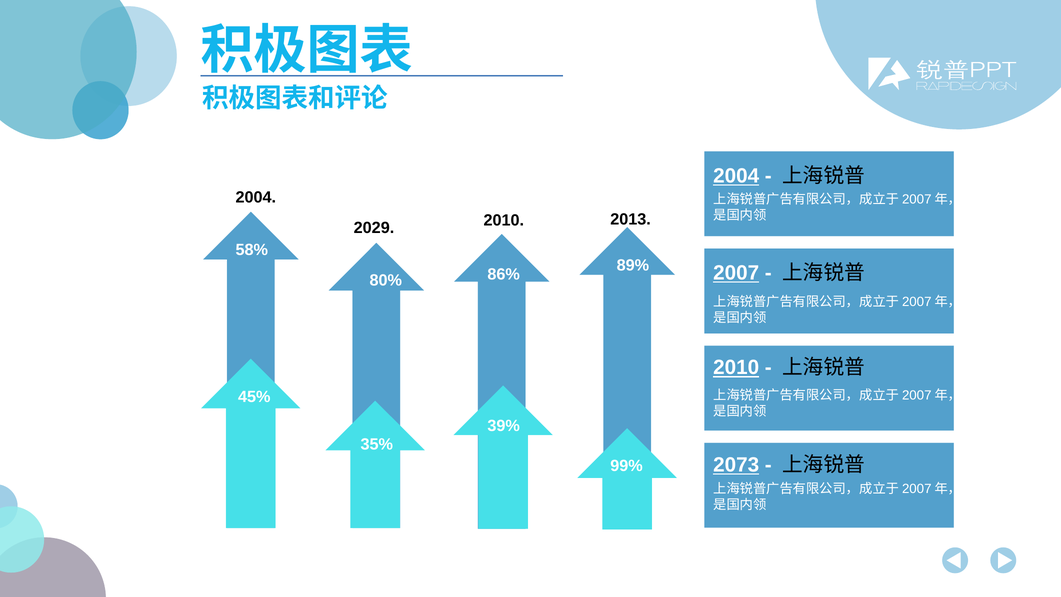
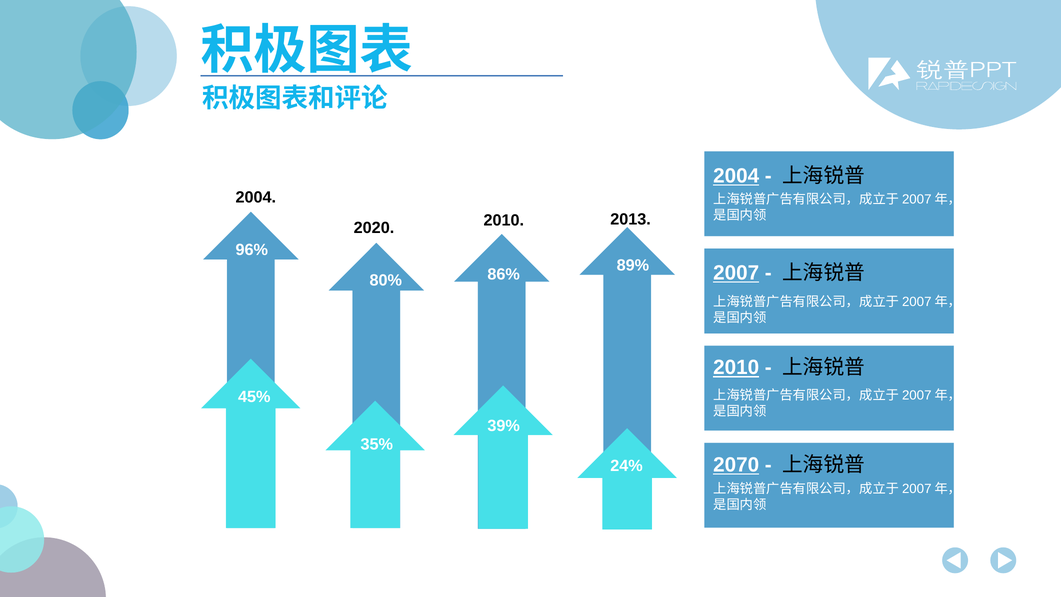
2029: 2029 -> 2020 (374, 228)
58%: 58% -> 96% (252, 250)
2073: 2073 -> 2070 (736, 465)
99%: 99% -> 24% (626, 466)
